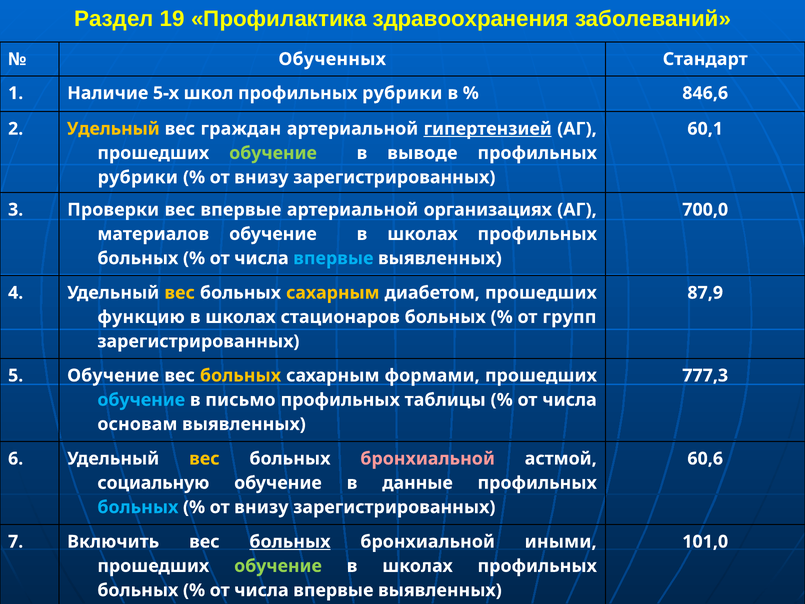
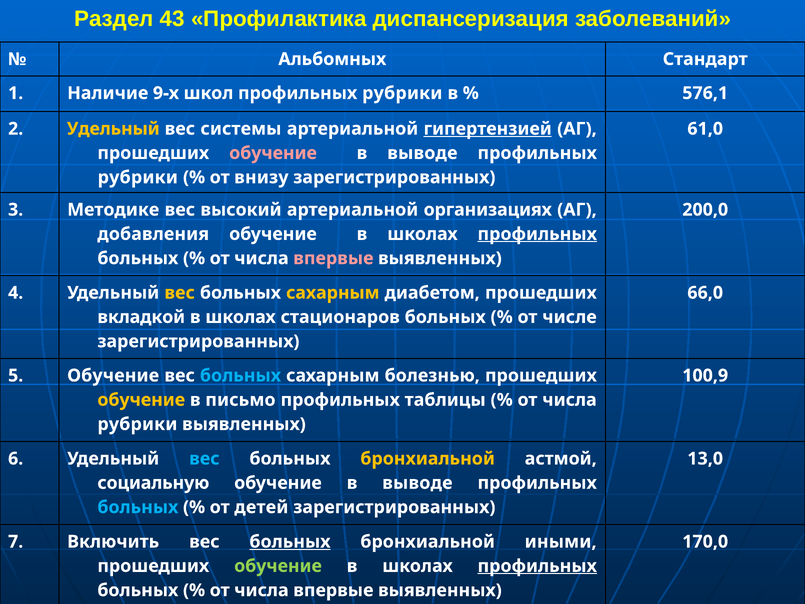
19: 19 -> 43 (172, 19)
здравоохранения: здравоохранения -> диспансеризация (471, 19)
Обученных: Обученных -> Альбомных (332, 59)
5-х: 5-х -> 9-х (166, 93)
846,6: 846,6 -> 576,1 (705, 93)
граждан: граждан -> системы (241, 129)
60,1: 60,1 -> 61,0 (705, 129)
обучение colour: light green -> pink (273, 153)
Проверки: Проверки -> Методике (113, 210)
вес впервые: впервые -> высокий (241, 210)
700,0: 700,0 -> 200,0 (705, 210)
материалов: материалов -> добавления (153, 234)
профильных underline: none -> present (537, 234)
впервые colour: light blue -> pink (333, 258)
87,9: 87,9 -> 66,0 (705, 293)
функцию: функцию -> вкладкой (141, 317)
групп: групп -> числе (569, 317)
больных colour: yellow -> light blue (240, 375)
формами: формами -> болезнью (432, 375)
777,3: 777,3 -> 100,9 (705, 375)
обучение colour: light blue -> yellow (141, 400)
основам: основам -> рубрики (137, 424)
вес colour: yellow -> light blue (204, 458)
бронхиальной colour: pink -> yellow (428, 458)
60,6: 60,6 -> 13,0 (705, 458)
данные: данные -> выводе (417, 483)
внизу: внизу -> детей (261, 507)
101,0: 101,0 -> 170,0 (705, 542)
профильных underline: none -> present (537, 566)
